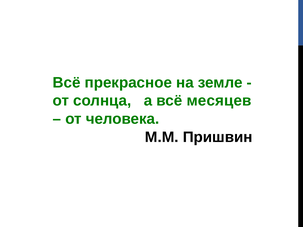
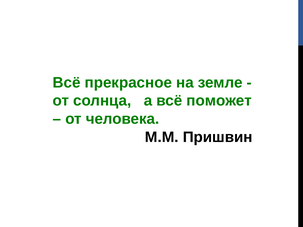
месяцев: месяцев -> поможет (219, 101)
